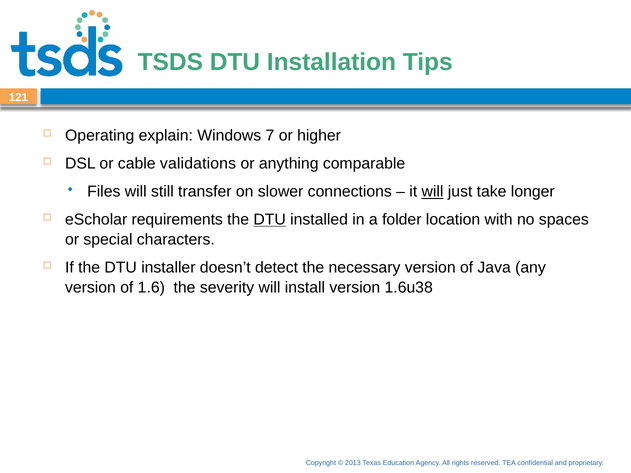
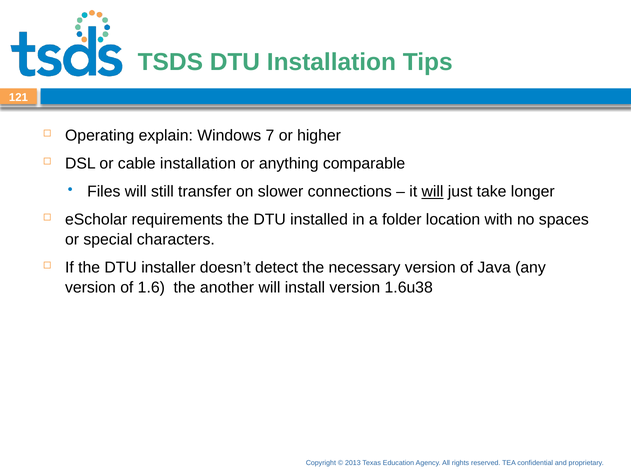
cable validations: validations -> installation (198, 164)
DTU underline: present -> none (270, 220)
severity: severity -> another (227, 288)
